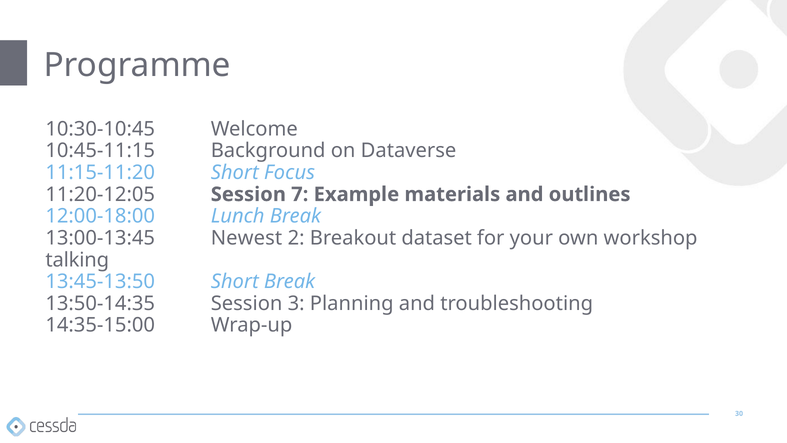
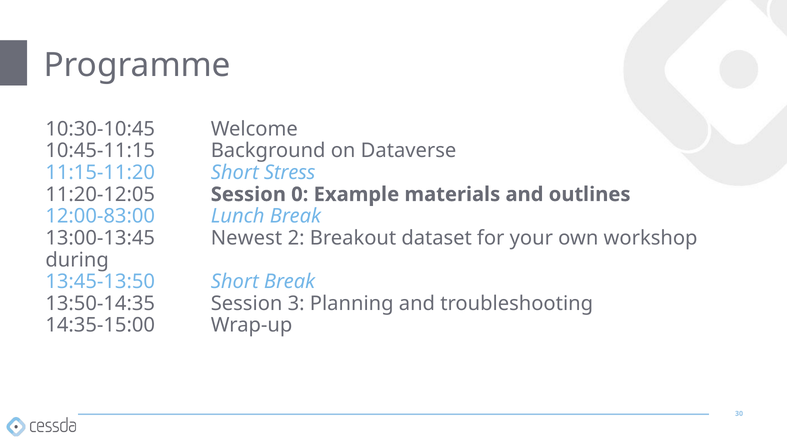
Focus: Focus -> Stress (290, 172)
7: 7 -> 0 (300, 194)
12:00-18:00: 12:00-18:00 -> 12:00-83:00 (100, 216)
talking: talking -> during (77, 260)
